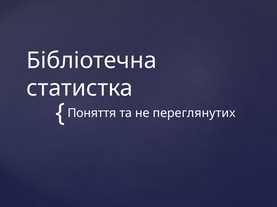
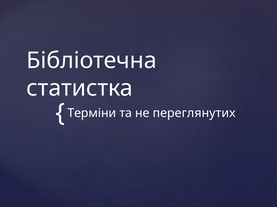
Поняття: Поняття -> Терміни (92, 113)
